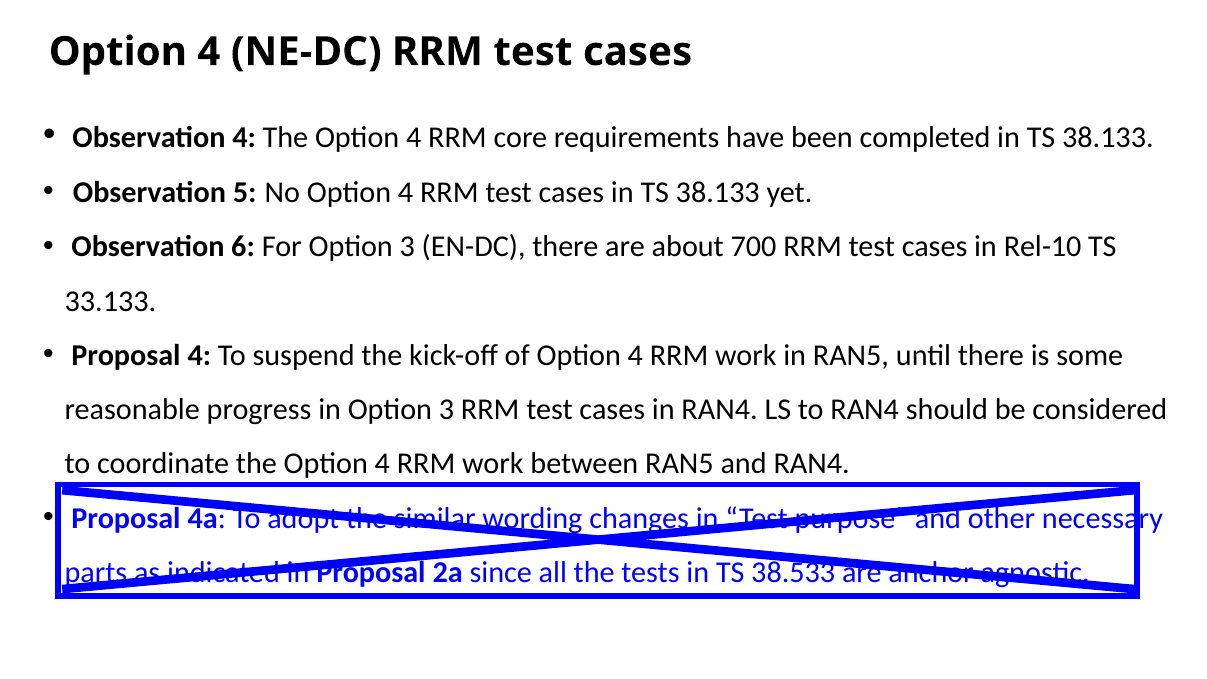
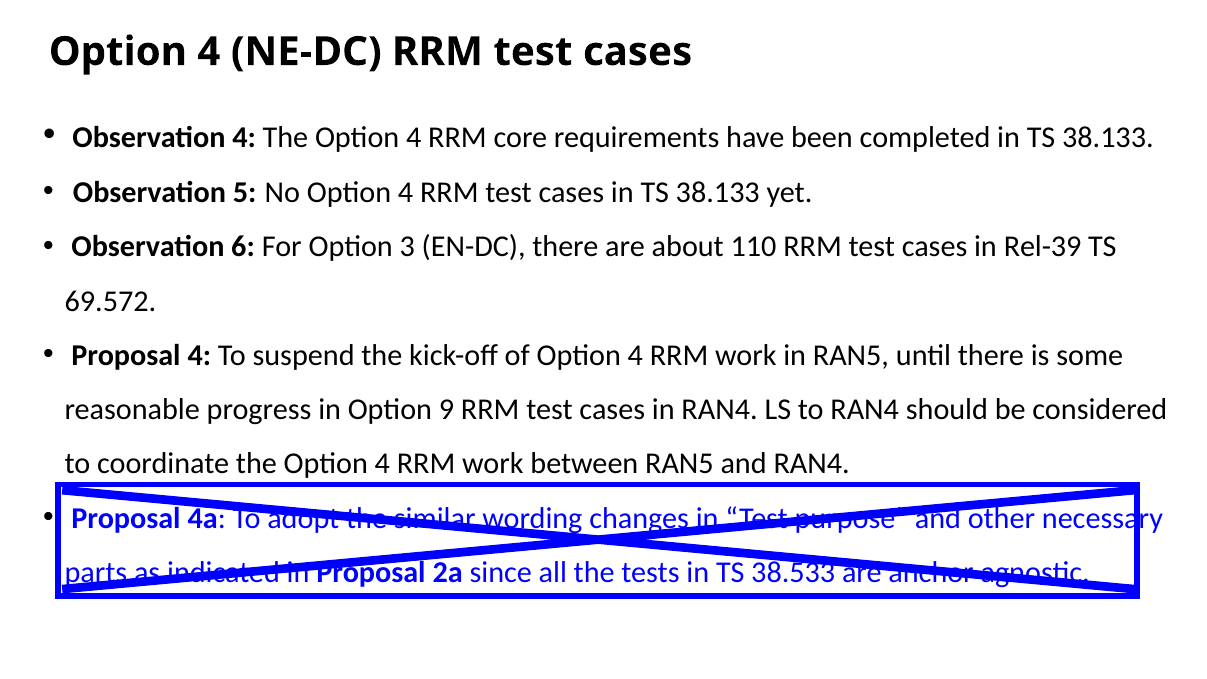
700: 700 -> 110 (754, 247)
Rel-10: Rel-10 -> Rel-39 (1043, 247)
33.133: 33.133 -> 69.572 (110, 301)
in Option 3: 3 -> 9 (447, 410)
